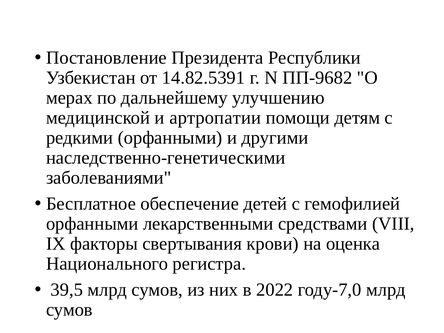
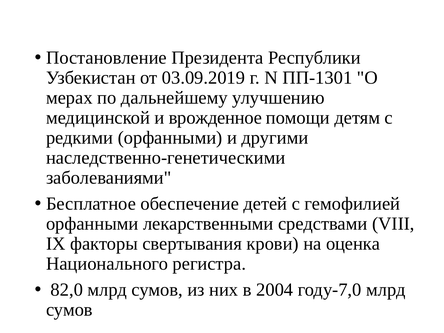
14.82.5391: 14.82.5391 -> 03.09.2019 (204, 78)
ПП-9682: ПП-9682 -> ПП-1301 (317, 78)
артропатии: артропатии -> врожденное (215, 118)
39,5: 39,5 -> 82,0 (67, 290)
2022: 2022 -> 2004 (275, 290)
